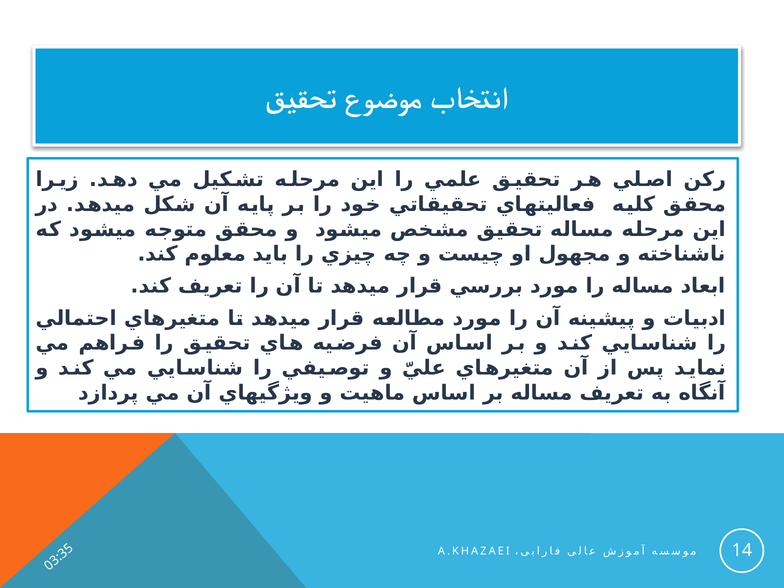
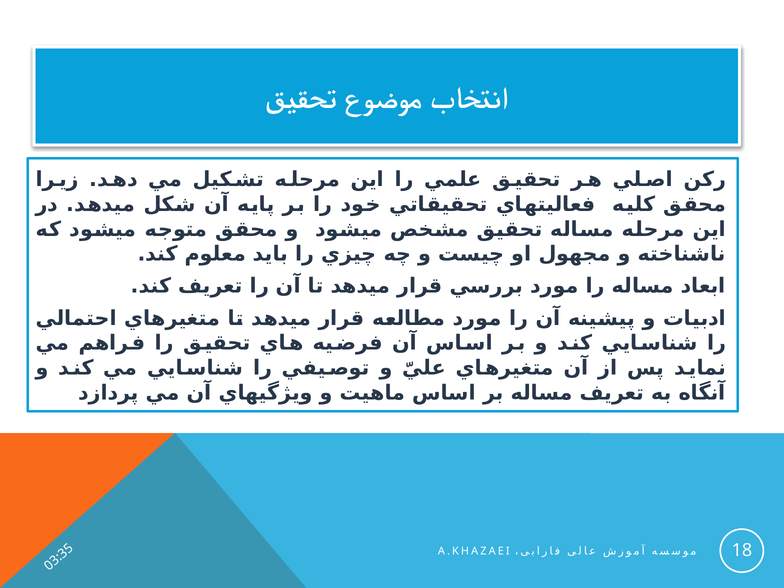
14: 14 -> 18 (742, 550)
